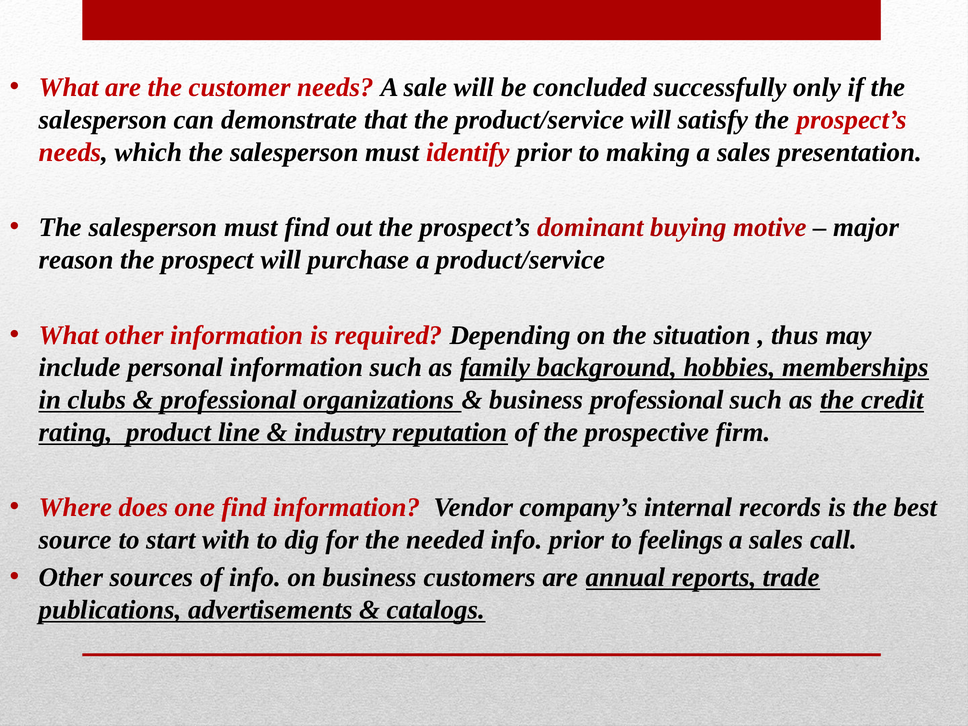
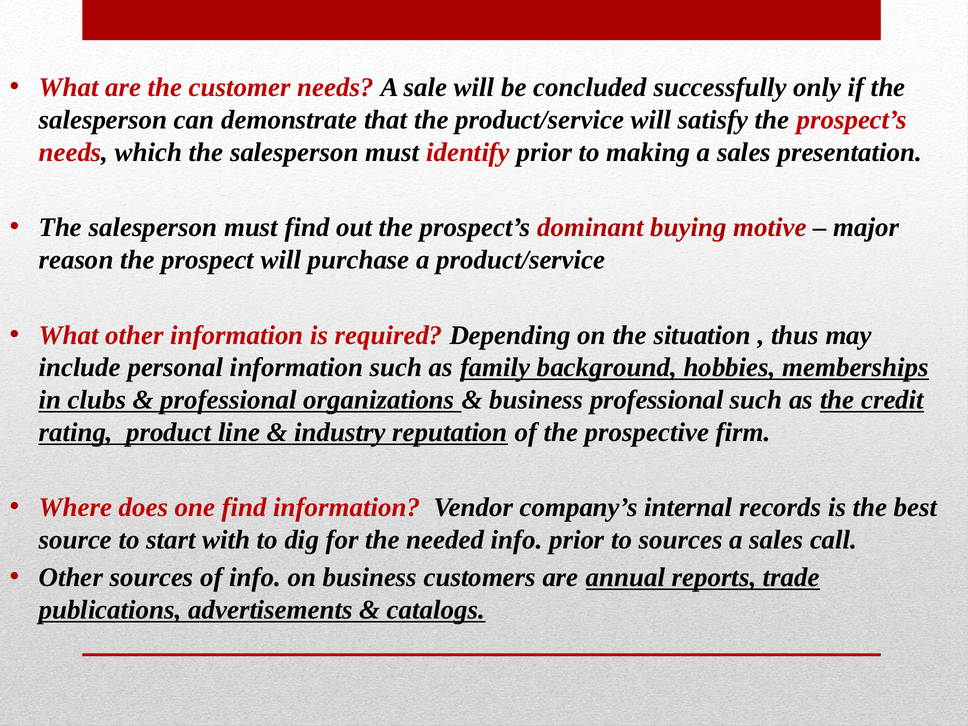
to feelings: feelings -> sources (681, 540)
